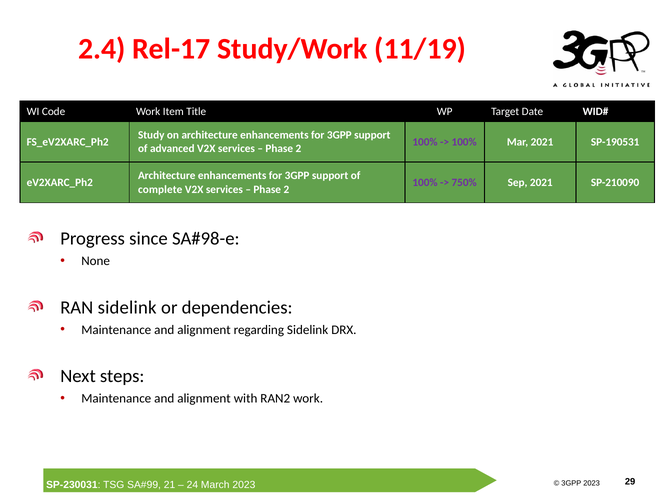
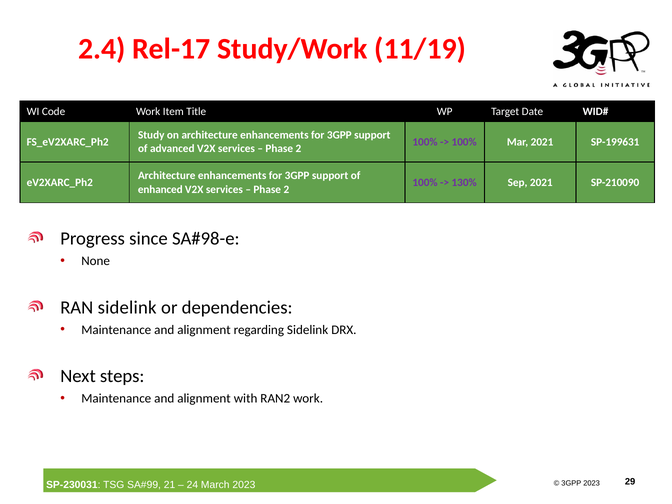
SP-190531: SP-190531 -> SP-199631 (615, 142)
750%: 750% -> 130% (464, 182)
complete: complete -> enhanced (160, 189)
